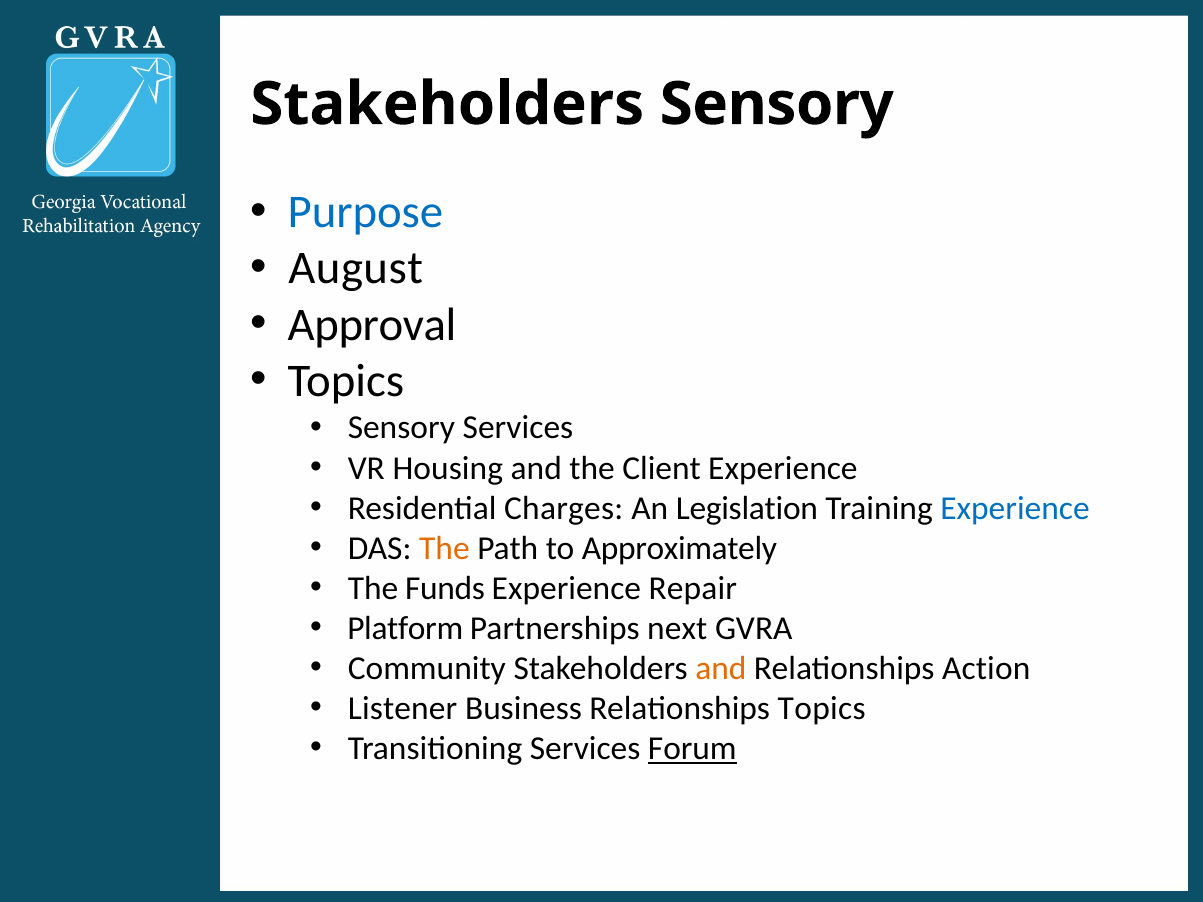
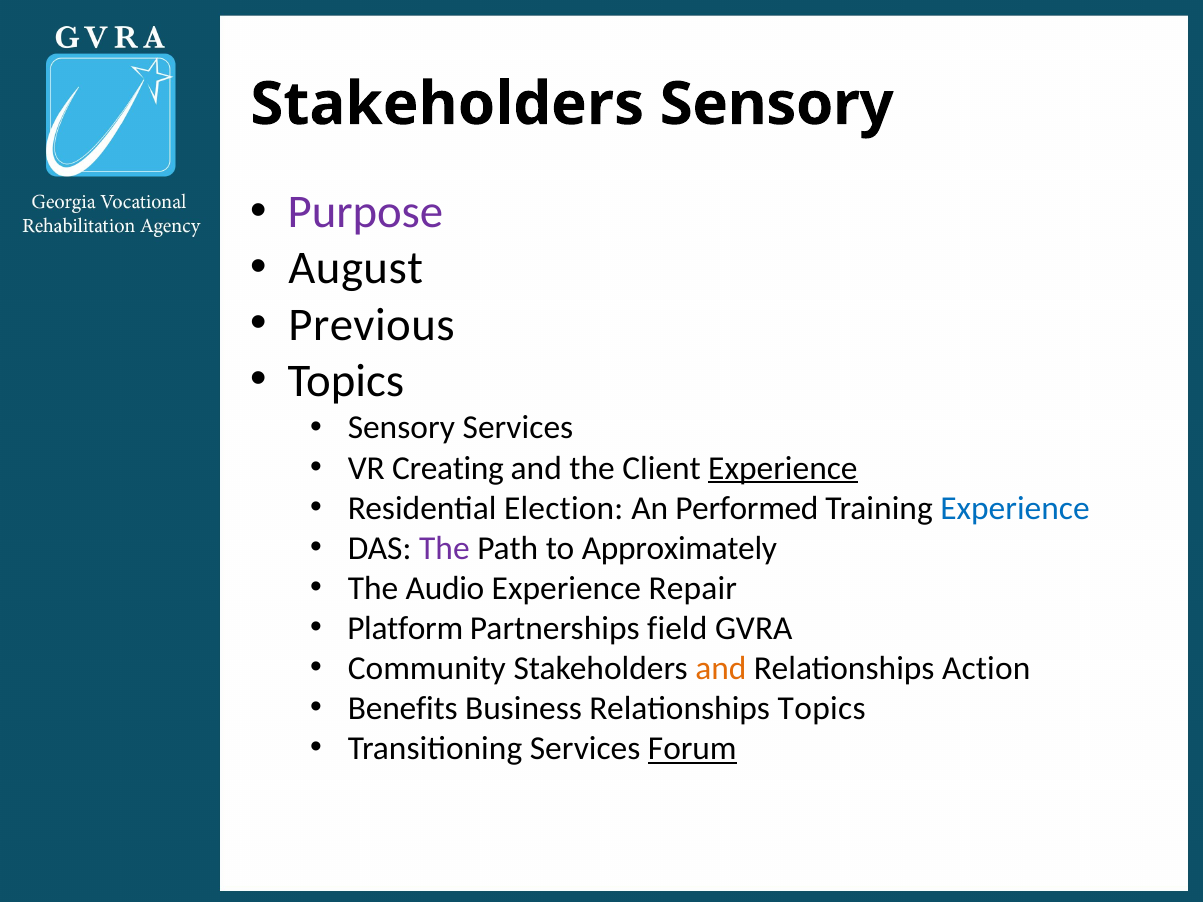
Purpose colour: blue -> purple (365, 212)
Approval: Approval -> Previous (372, 325)
Housing: Housing -> Creating (448, 468)
Experience underline: none -> present (783, 468)
Charges: Charges -> Election (564, 508)
Legislation: Legislation -> Performed (747, 508)
The colour: orange -> purple (444, 548)
Funds: Funds -> Audio (445, 589)
next: next -> field (677, 629)
Listener: Listener -> Benefits (403, 709)
